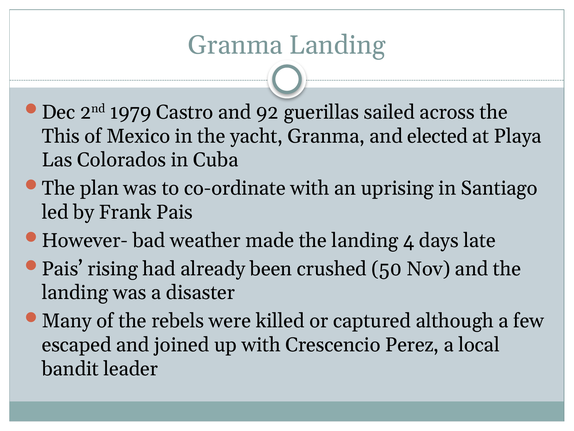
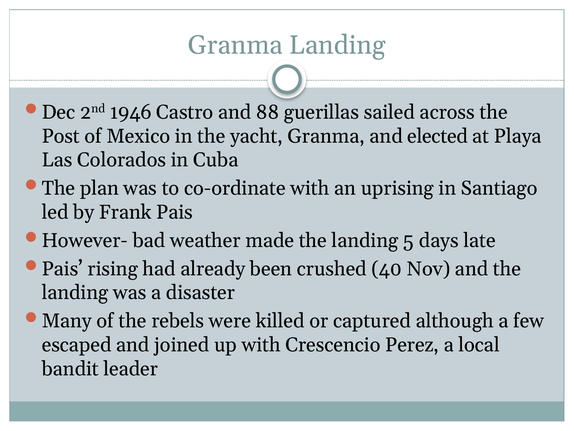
1979: 1979 -> 1946 (131, 112)
92: 92 -> 88 (268, 112)
This: This -> Post (61, 136)
4: 4 -> 5 (408, 240)
50: 50 -> 40 (387, 268)
